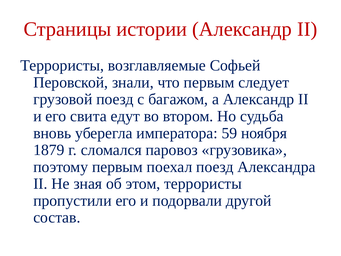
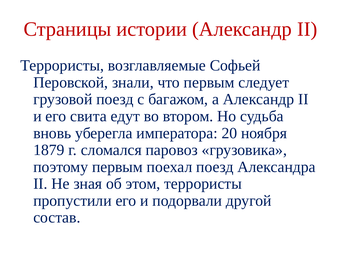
59: 59 -> 20 (229, 133)
